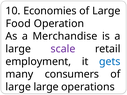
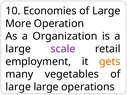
Food: Food -> More (18, 24)
Merchandise: Merchandise -> Organization (65, 36)
gets colour: blue -> orange (110, 62)
consumers: consumers -> vegetables (72, 74)
